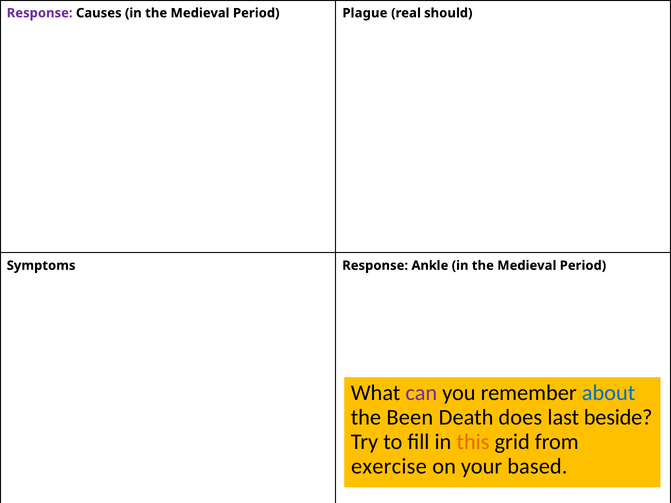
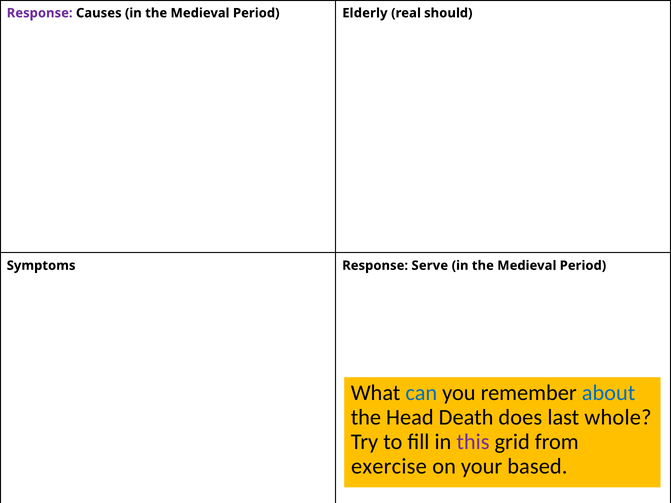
Plague: Plague -> Elderly (365, 13)
Ankle: Ankle -> Serve (430, 266)
can colour: purple -> blue (421, 393)
Been: Been -> Head (410, 417)
beside: beside -> whole (618, 417)
this colour: orange -> purple (473, 442)
